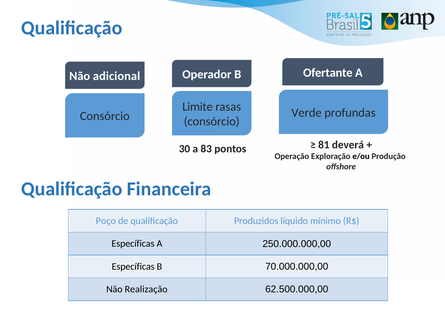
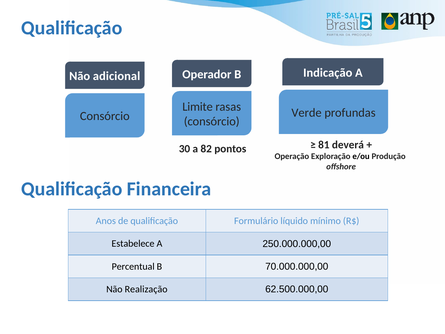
Ofertante: Ofertante -> Indicação (328, 73)
83: 83 -> 82 (206, 149)
Poço: Poço -> Anos (106, 221)
Produzidos: Produzidos -> Formulário (256, 221)
Específicas: Específicas -> Estabelece (133, 244)
Específicas: Específicas -> Percentual (133, 266)
